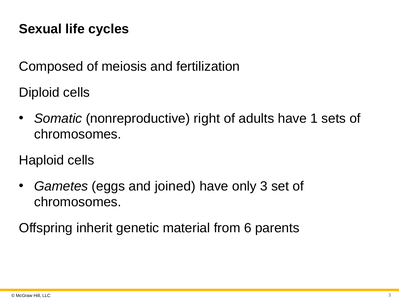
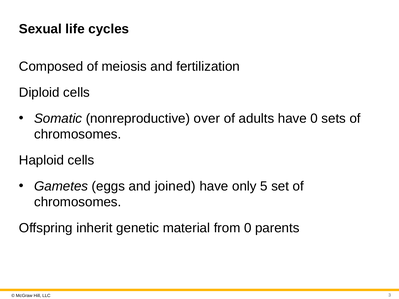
right: right -> over (207, 118)
have 1: 1 -> 0 (314, 118)
only 3: 3 -> 5 (264, 186)
from 6: 6 -> 0 (248, 228)
